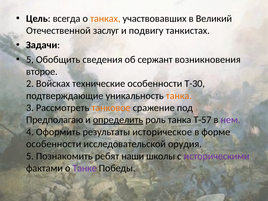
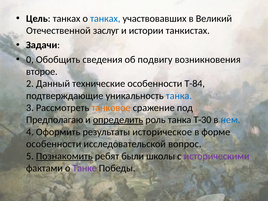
Цель всегда: всегда -> танках (67, 19)
танках colour: orange -> blue (105, 19)
подвигу: подвигу -> истории (146, 31)
5: 5 -> 0 (30, 60)
сержант: сержант -> подвигу (155, 60)
Войсках: Войсках -> Данный (53, 84)
Т-30: Т-30 -> Т-84 (195, 84)
танка colour: orange -> blue (179, 96)
Т-57: Т-57 -> Т-30 (202, 120)
нем colour: purple -> blue (230, 120)
орудия: орудия -> вопрос (185, 144)
Познакомить underline: none -> present (64, 156)
наши: наши -> были (133, 156)
